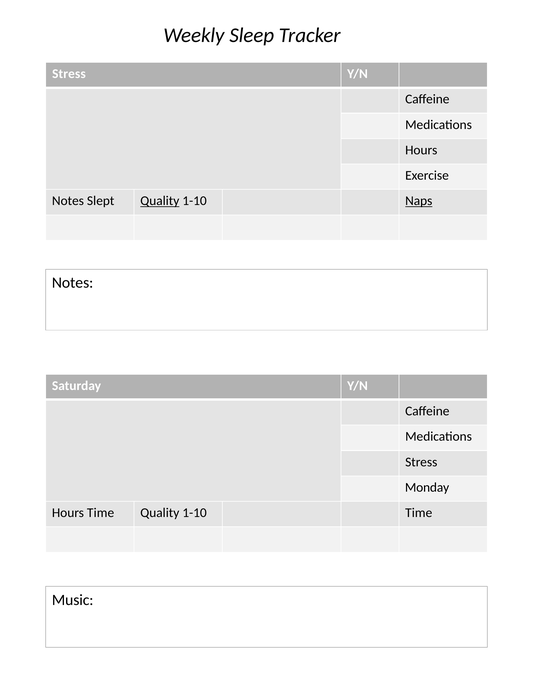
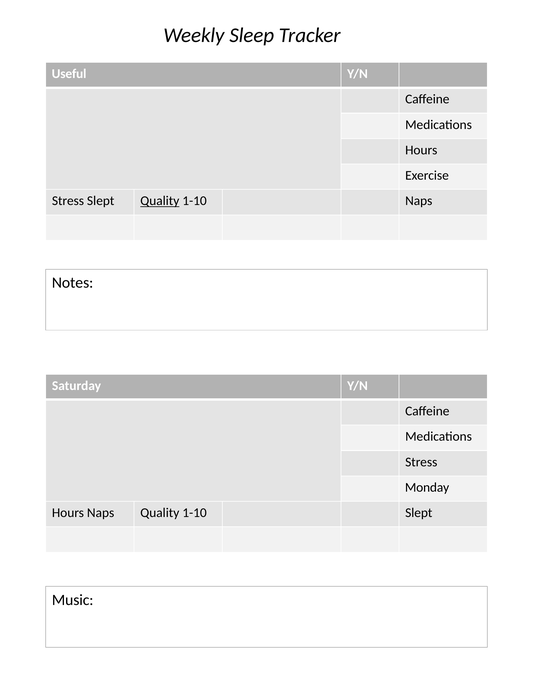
Stress: Stress -> Useful (69, 74)
Notes: Notes -> Stress (68, 201)
Naps underline: present -> none (419, 201)
Hours Time: Time -> Naps (101, 513)
1-10 Time: Time -> Slept (419, 513)
